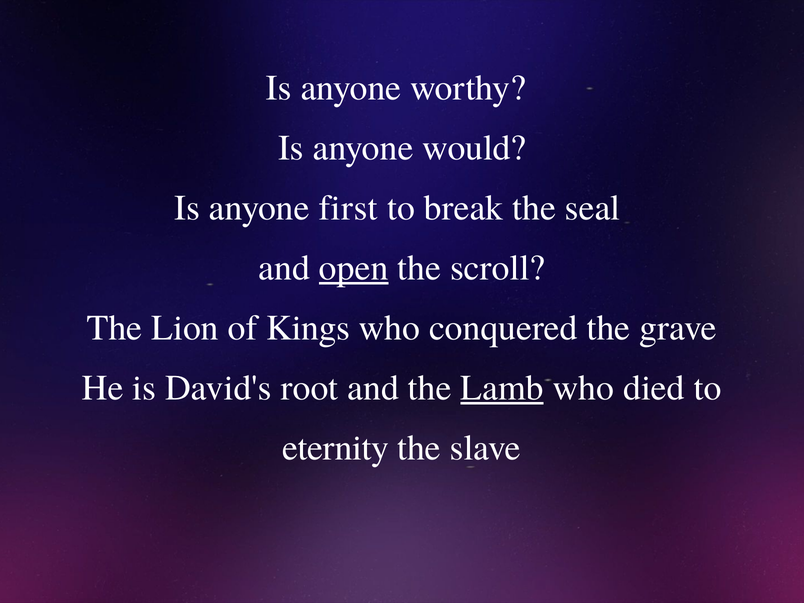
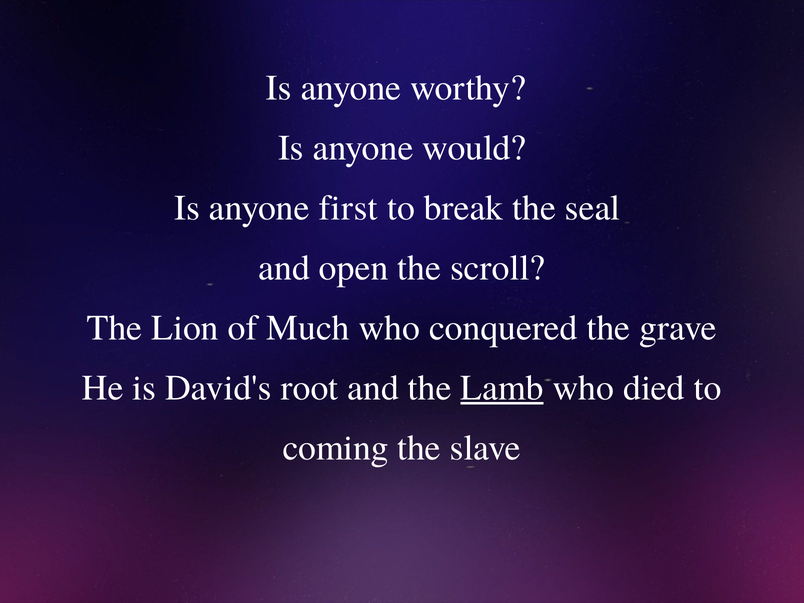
open underline: present -> none (354, 268)
Kings: Kings -> Much (308, 328)
eternity: eternity -> coming (336, 448)
